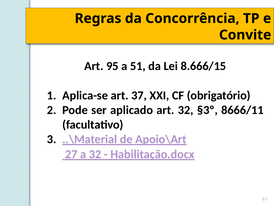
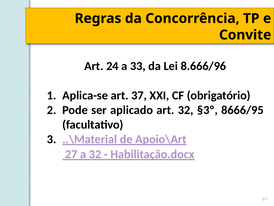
95: 95 -> 24 (112, 66)
51: 51 -> 33 (138, 66)
8.666/15: 8.666/15 -> 8.666/96 (203, 66)
8666/11: 8666/11 -> 8666/95 (243, 110)
